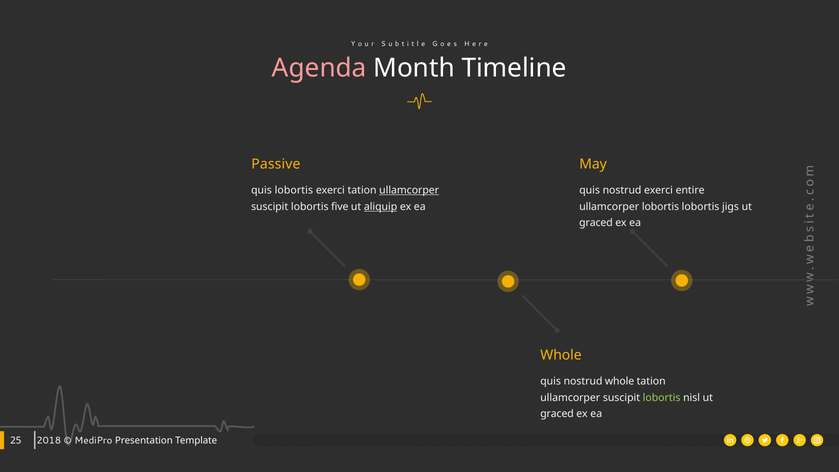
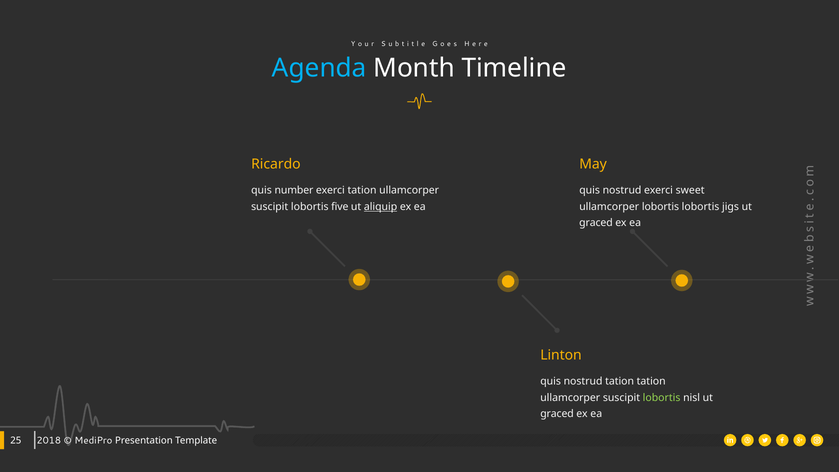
Agenda colour: pink -> light blue (319, 68)
Passive: Passive -> Ricardo (276, 164)
quis lobortis: lobortis -> number (294, 190)
ullamcorper underline: present -> none (409, 190)
entire: entire -> sweet (690, 190)
Whole: Whole -> Linton (561, 355)
nostrud whole: whole -> tation (620, 381)
